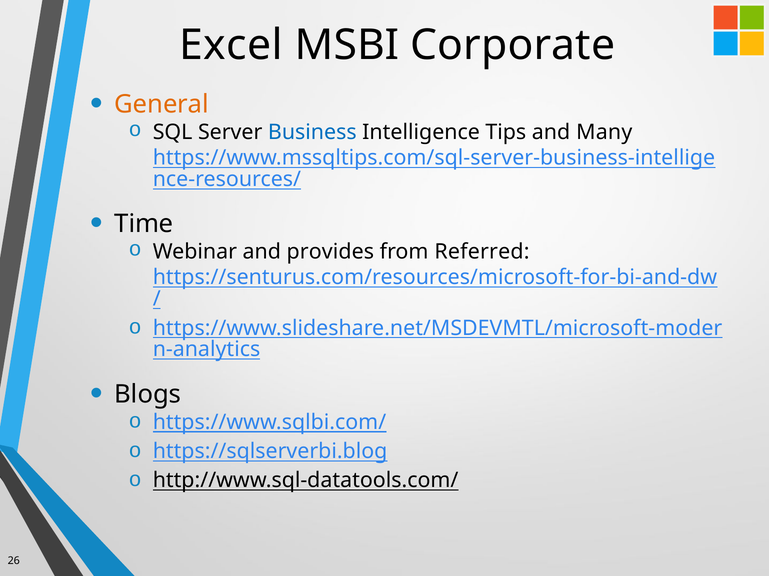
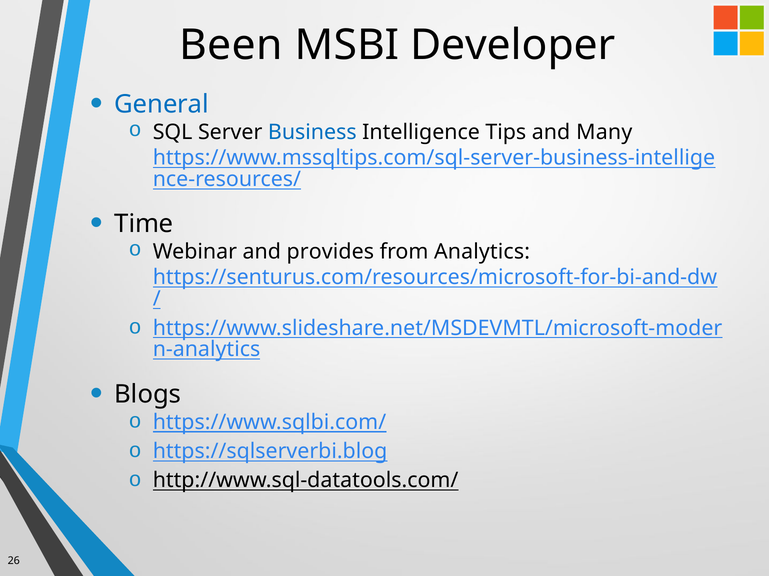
Excel: Excel -> Been (231, 45)
Corporate: Corporate -> Developer (513, 45)
General colour: orange -> blue (162, 104)
Referred: Referred -> Analytics (482, 252)
